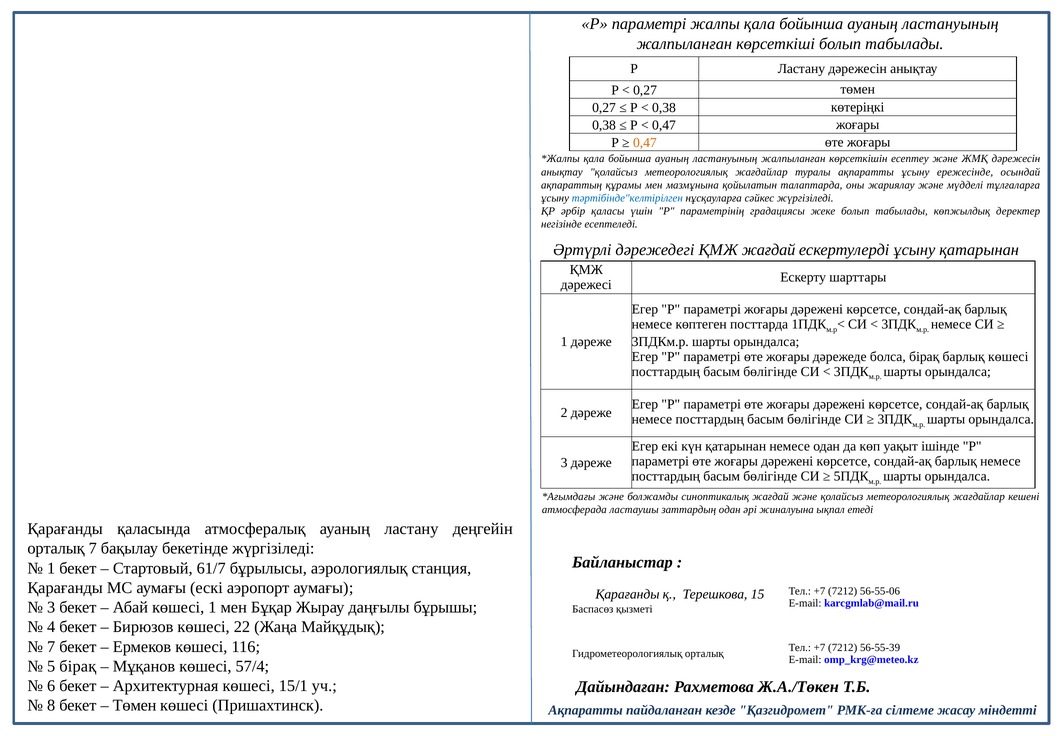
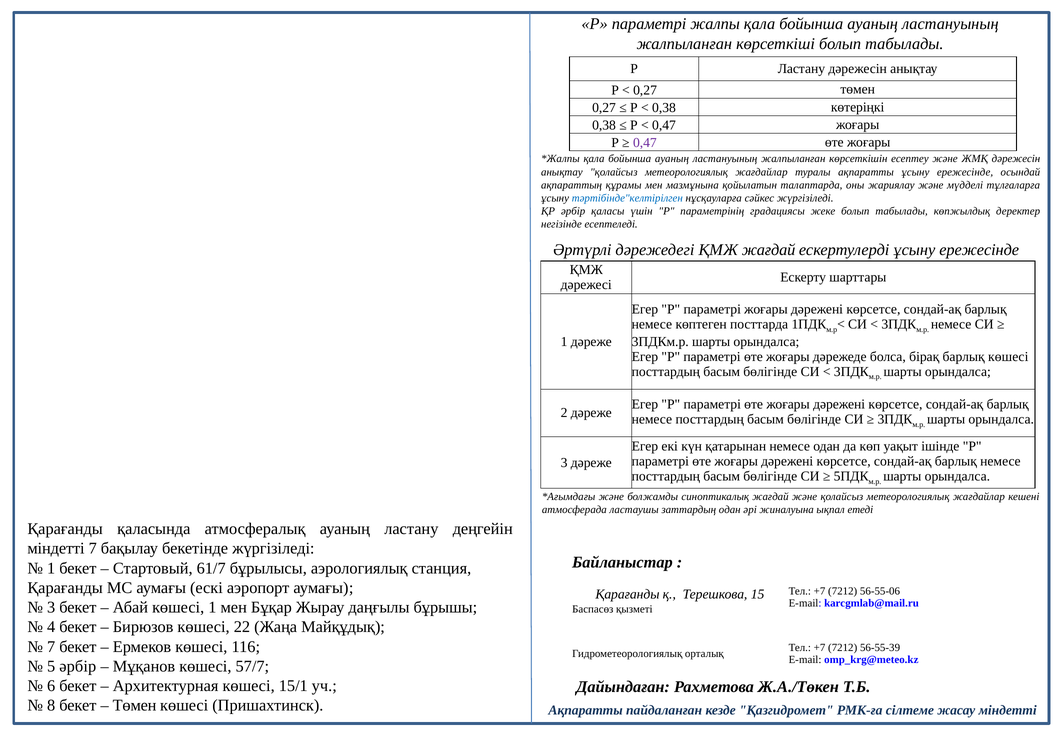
0,47 colour: orange -> purple (645, 143)
ескертулерді ұсыну қатарынан: қатарынан -> ережесінде (979, 250)
орталық: орталық -> міндетті (56, 548)
5 бірақ: бірақ -> әрбір (78, 666)
57/4: 57/4 -> 57/7 (252, 666)
